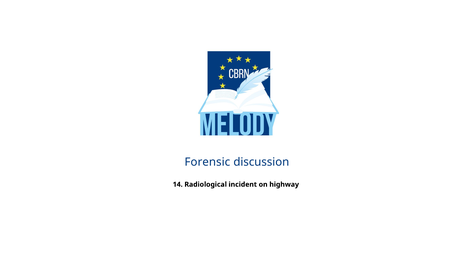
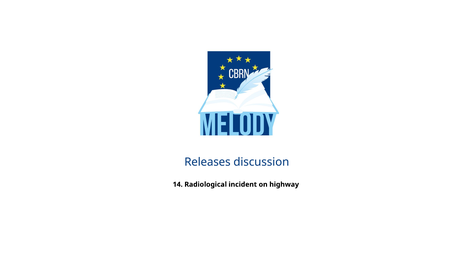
Forensic: Forensic -> Releases (207, 162)
